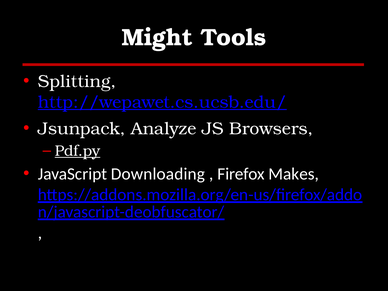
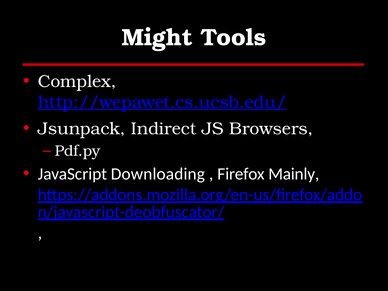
Splitting: Splitting -> Complex (77, 81)
Analyze: Analyze -> Indirect (164, 129)
Pdf.py underline: present -> none (78, 151)
Makes: Makes -> Mainly (294, 174)
